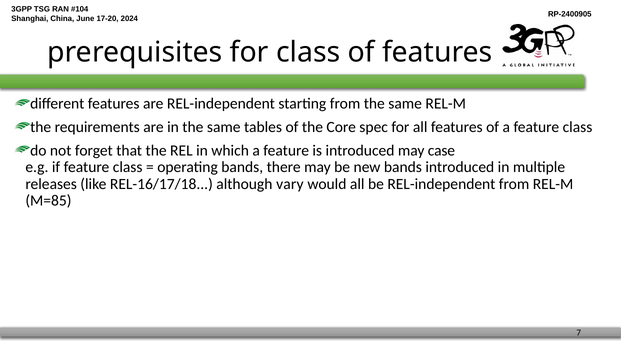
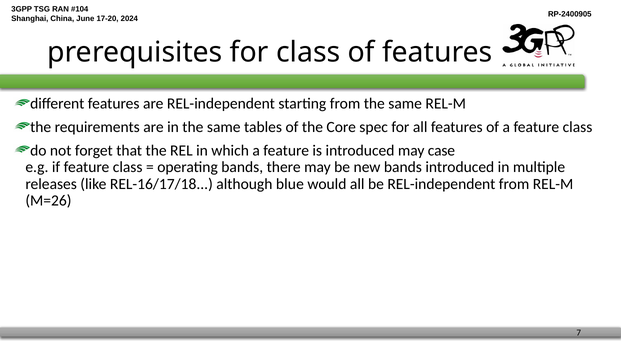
vary: vary -> blue (290, 184)
M=85: M=85 -> M=26 (48, 200)
